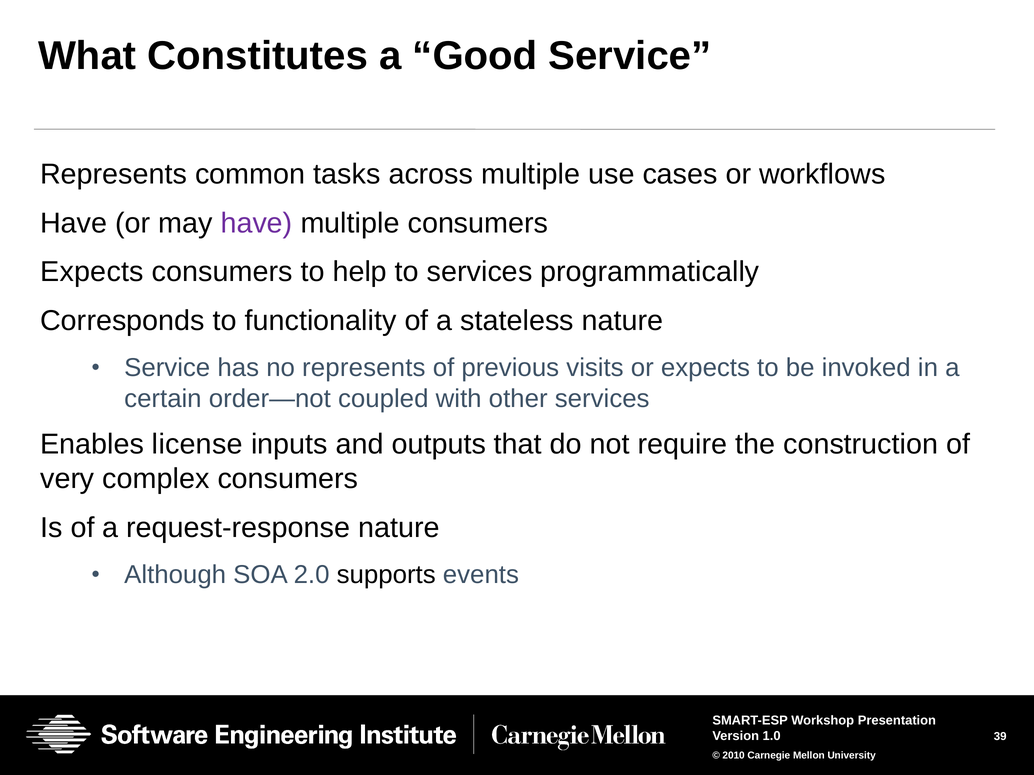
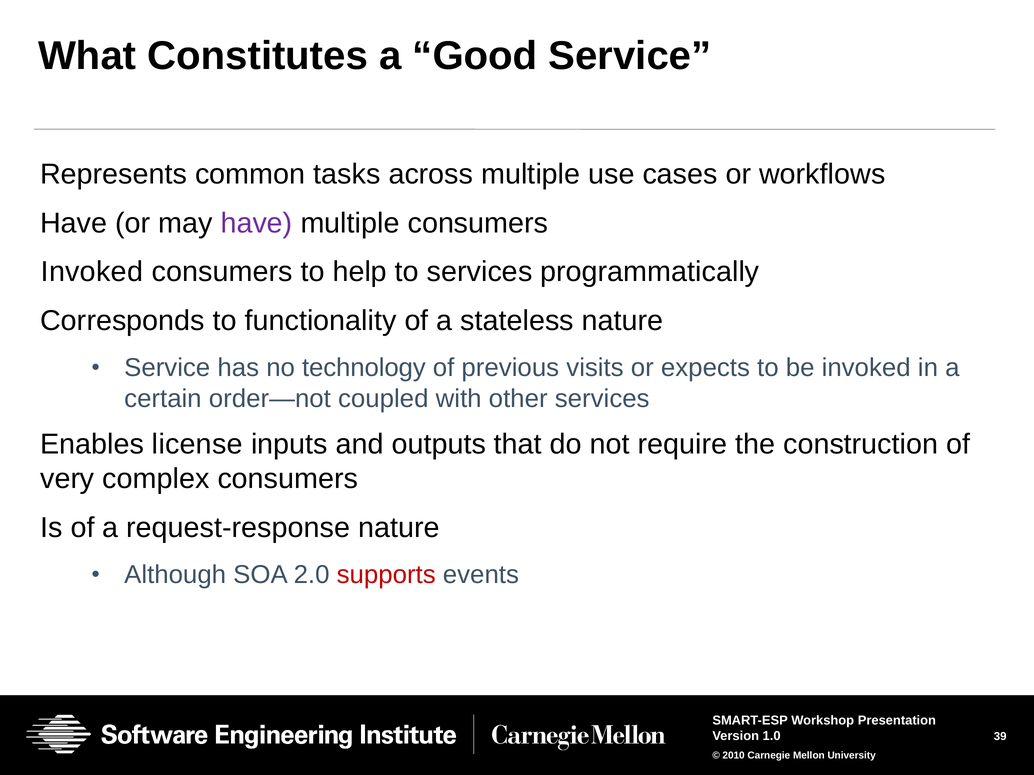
Expects: Expects -> Invoked (92, 272)
no represents: represents -> technology (364, 368)
supports colour: black -> red (386, 575)
